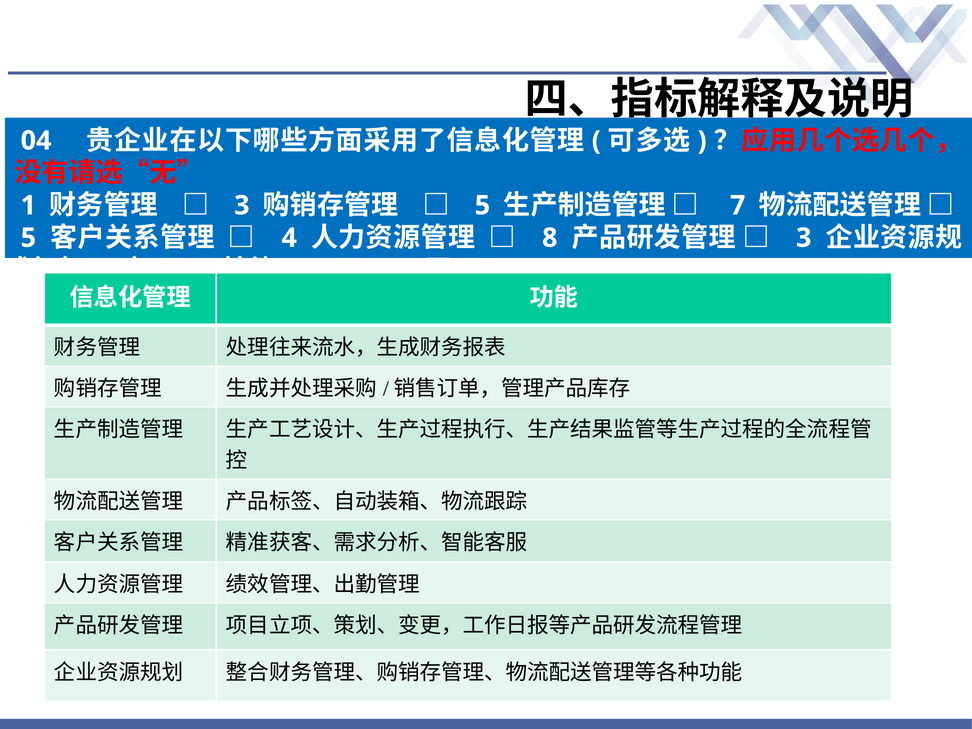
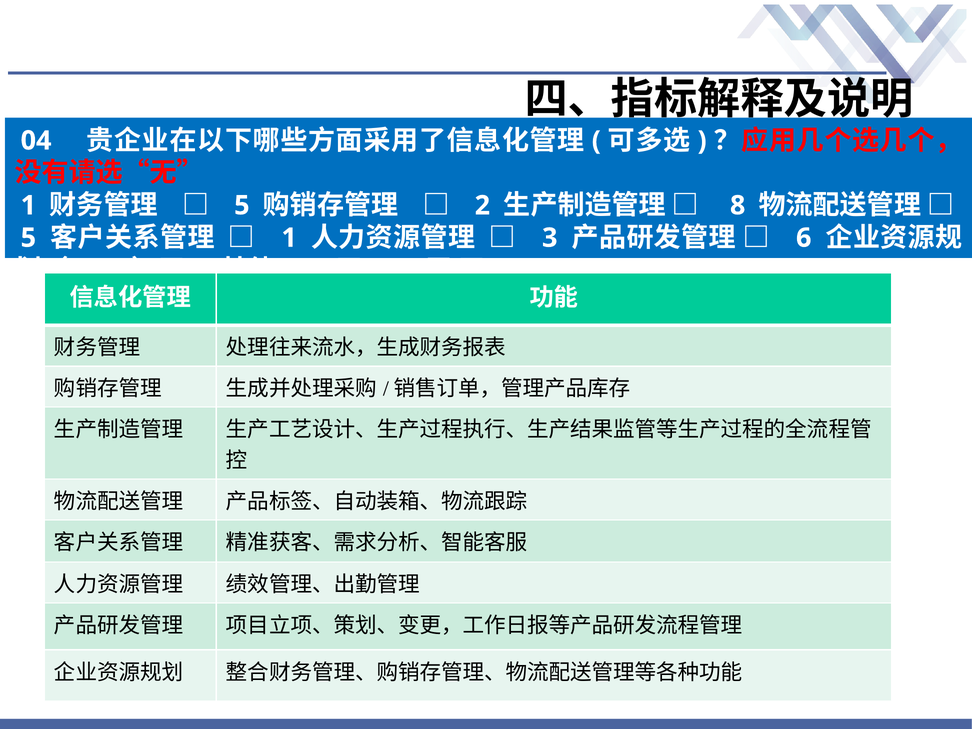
3: 3 -> 5 (242, 205)
5: 5 -> 2 (482, 205)
7: 7 -> 8 (738, 205)
4: 4 -> 1 (289, 238)
8: 8 -> 3 (550, 238)
3: 3 -> 6 (804, 238)
